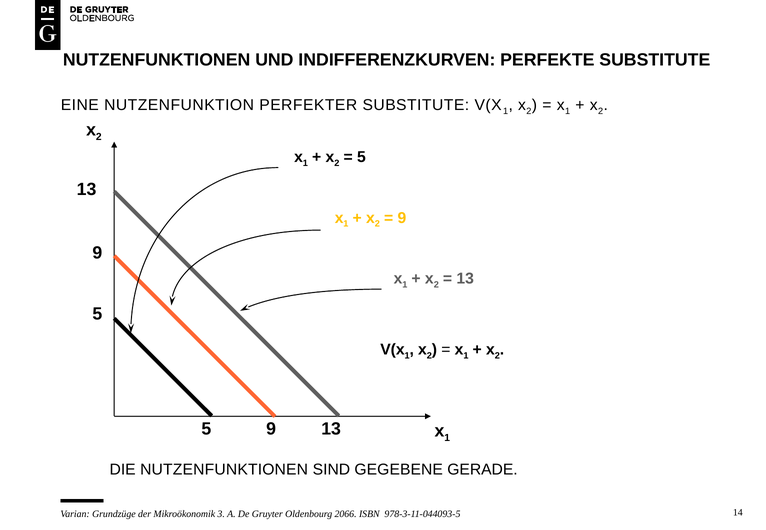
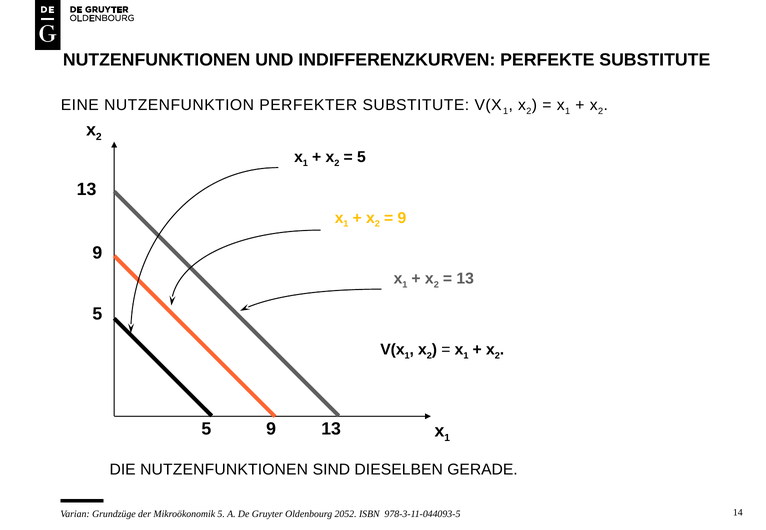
GEGEBENE: GEGEBENE -> DIESELBEN (399, 470)
Mikroökonomik 3: 3 -> 5 (221, 514)
2066: 2066 -> 2052 (346, 514)
